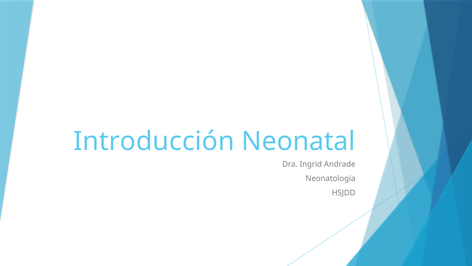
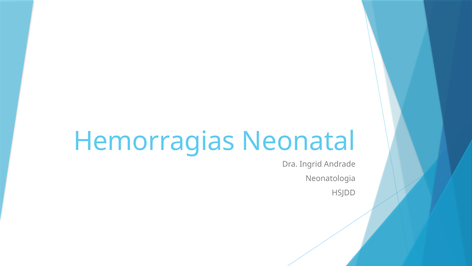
Introducción: Introducción -> Hemorragias (154, 141)
